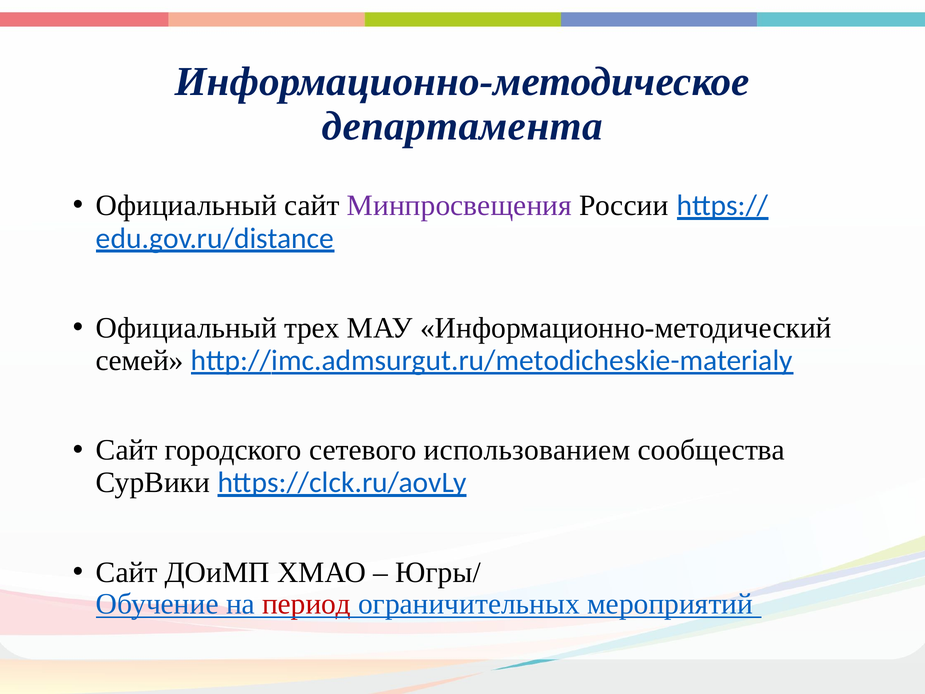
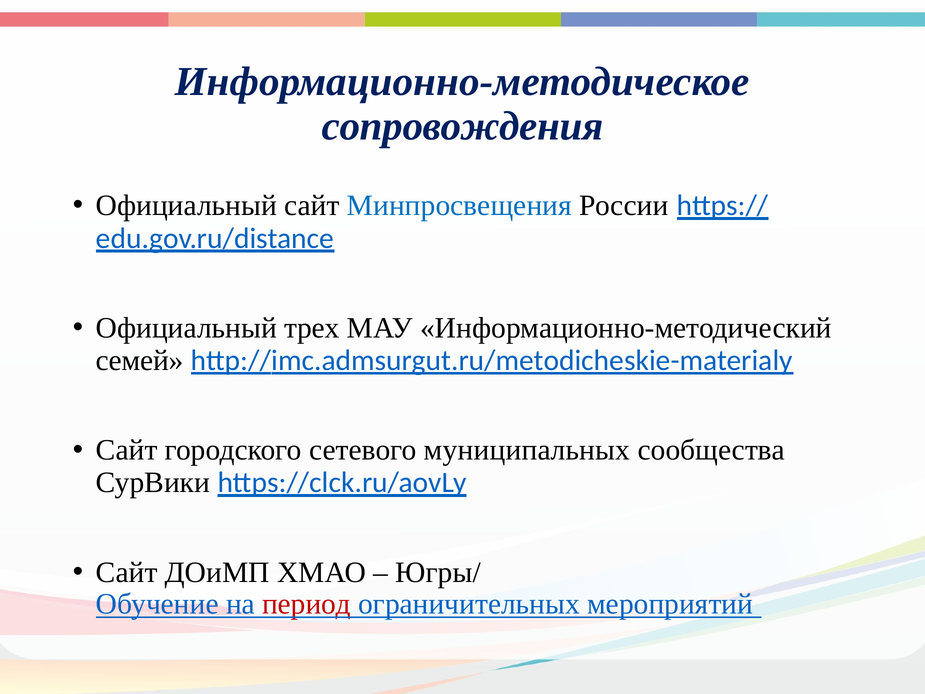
департамента: департамента -> сопровождения (463, 126)
Минпросвещения colour: purple -> blue (459, 206)
использованием: использованием -> муниципальных (527, 450)
